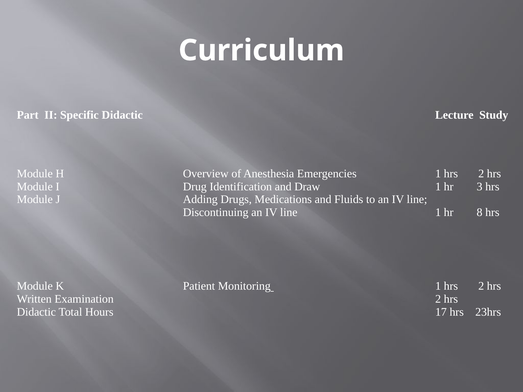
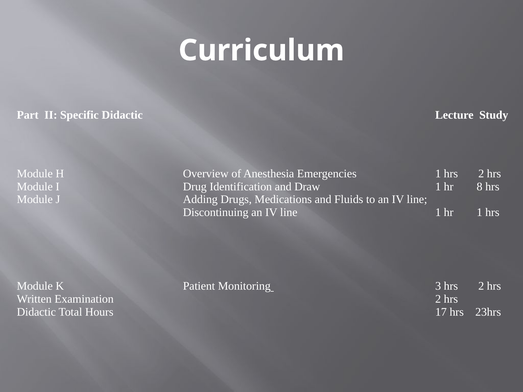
3: 3 -> 8 (479, 187)
hr 8: 8 -> 1 (479, 212)
Monitoring 1: 1 -> 3 (438, 286)
